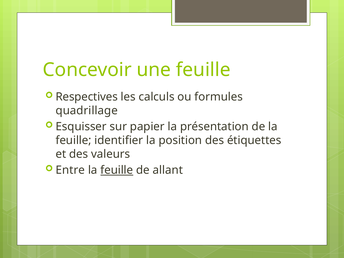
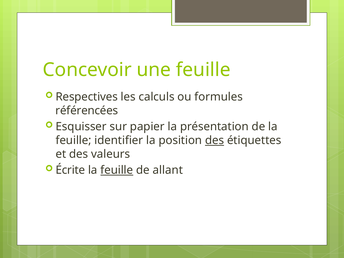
quadrillage: quadrillage -> référencées (87, 111)
des underline: none -> present (215, 140)
Entre: Entre -> Écrite (70, 170)
